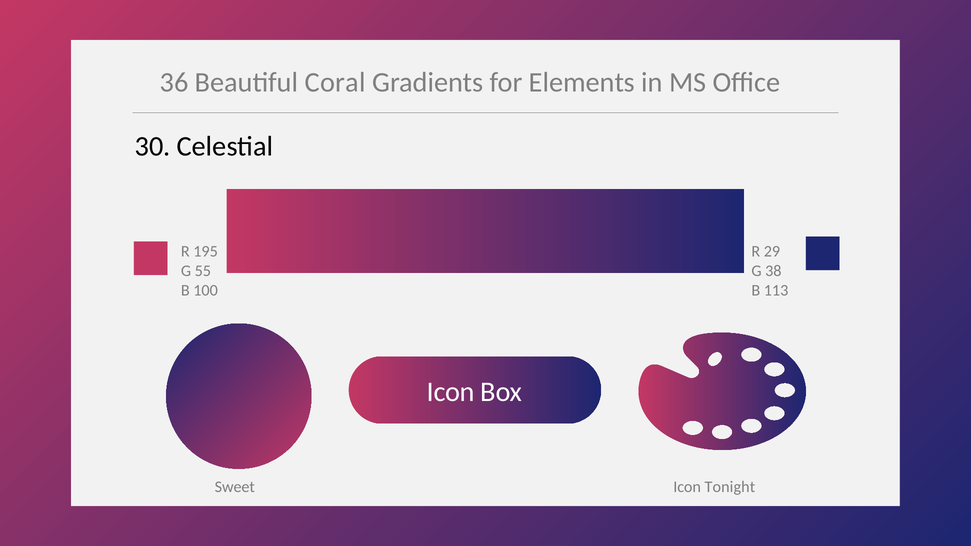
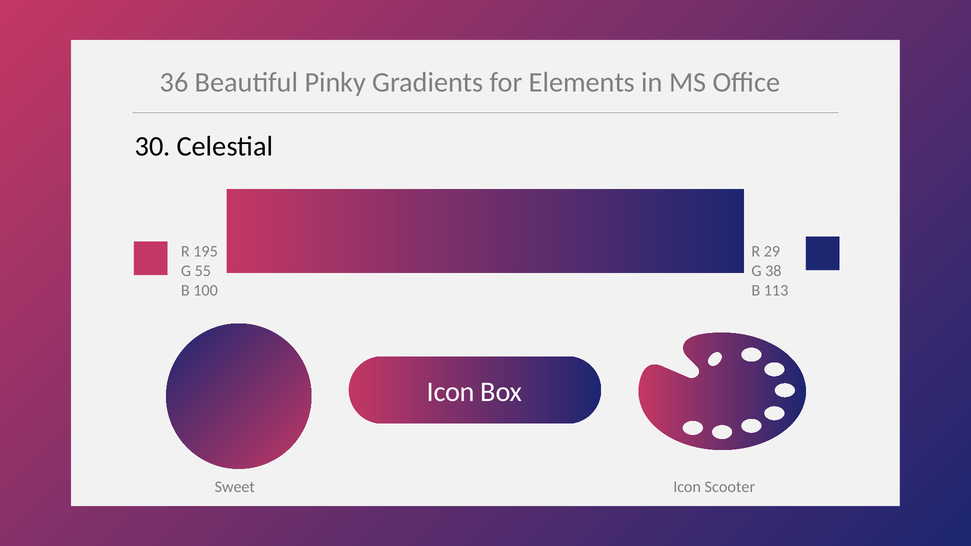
Coral: Coral -> Pinky (335, 83)
Tonight: Tonight -> Scooter (730, 487)
